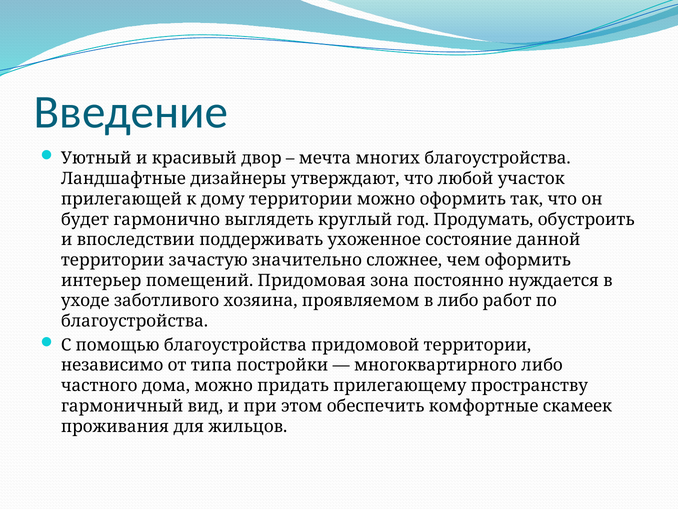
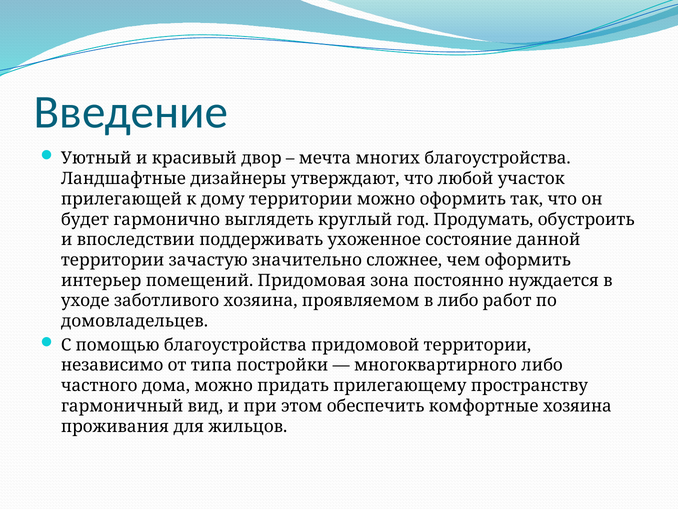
благоустройства: благоустройства -> домовладельцев (134, 321)
комфортные скамеек: скамеек -> хозяина (577, 406)
